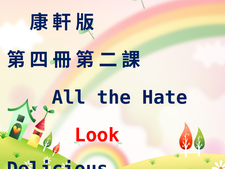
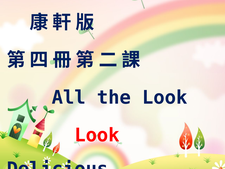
the Hate: Hate -> Look (165, 97)
